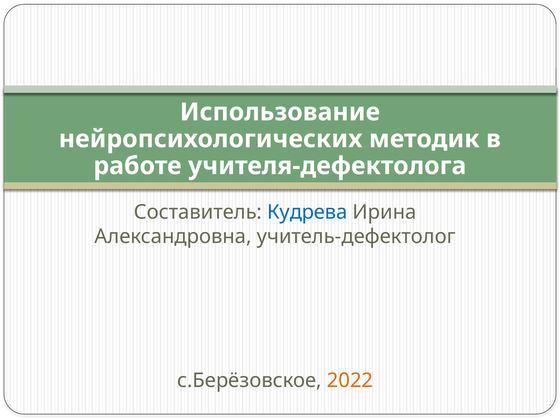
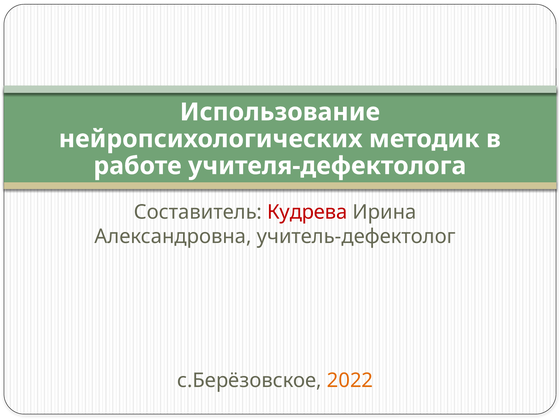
Кудрева colour: blue -> red (307, 212)
